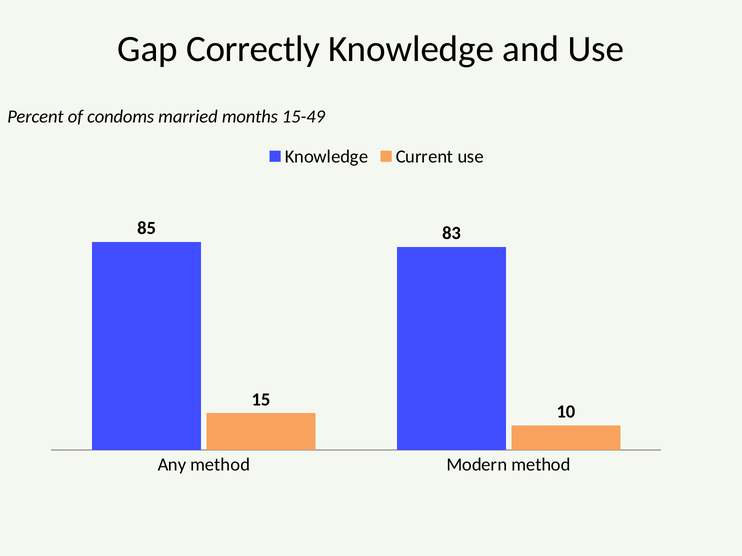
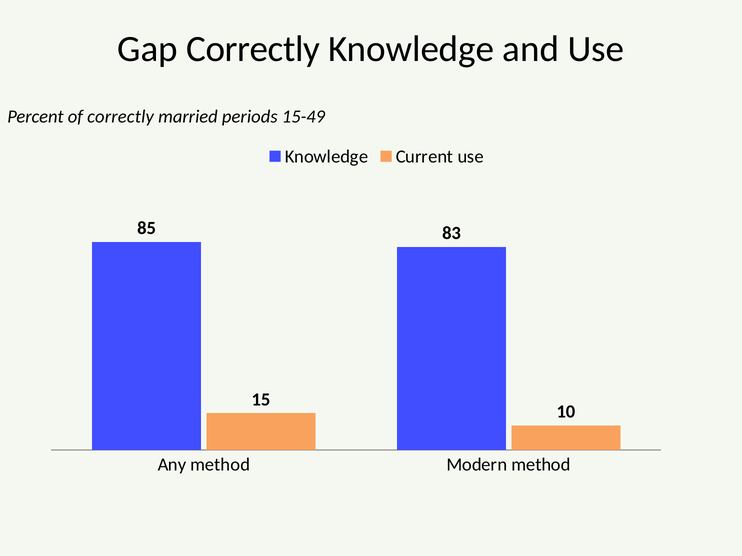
of condoms: condoms -> correctly (121, 117)
months: months -> periods (250, 117)
